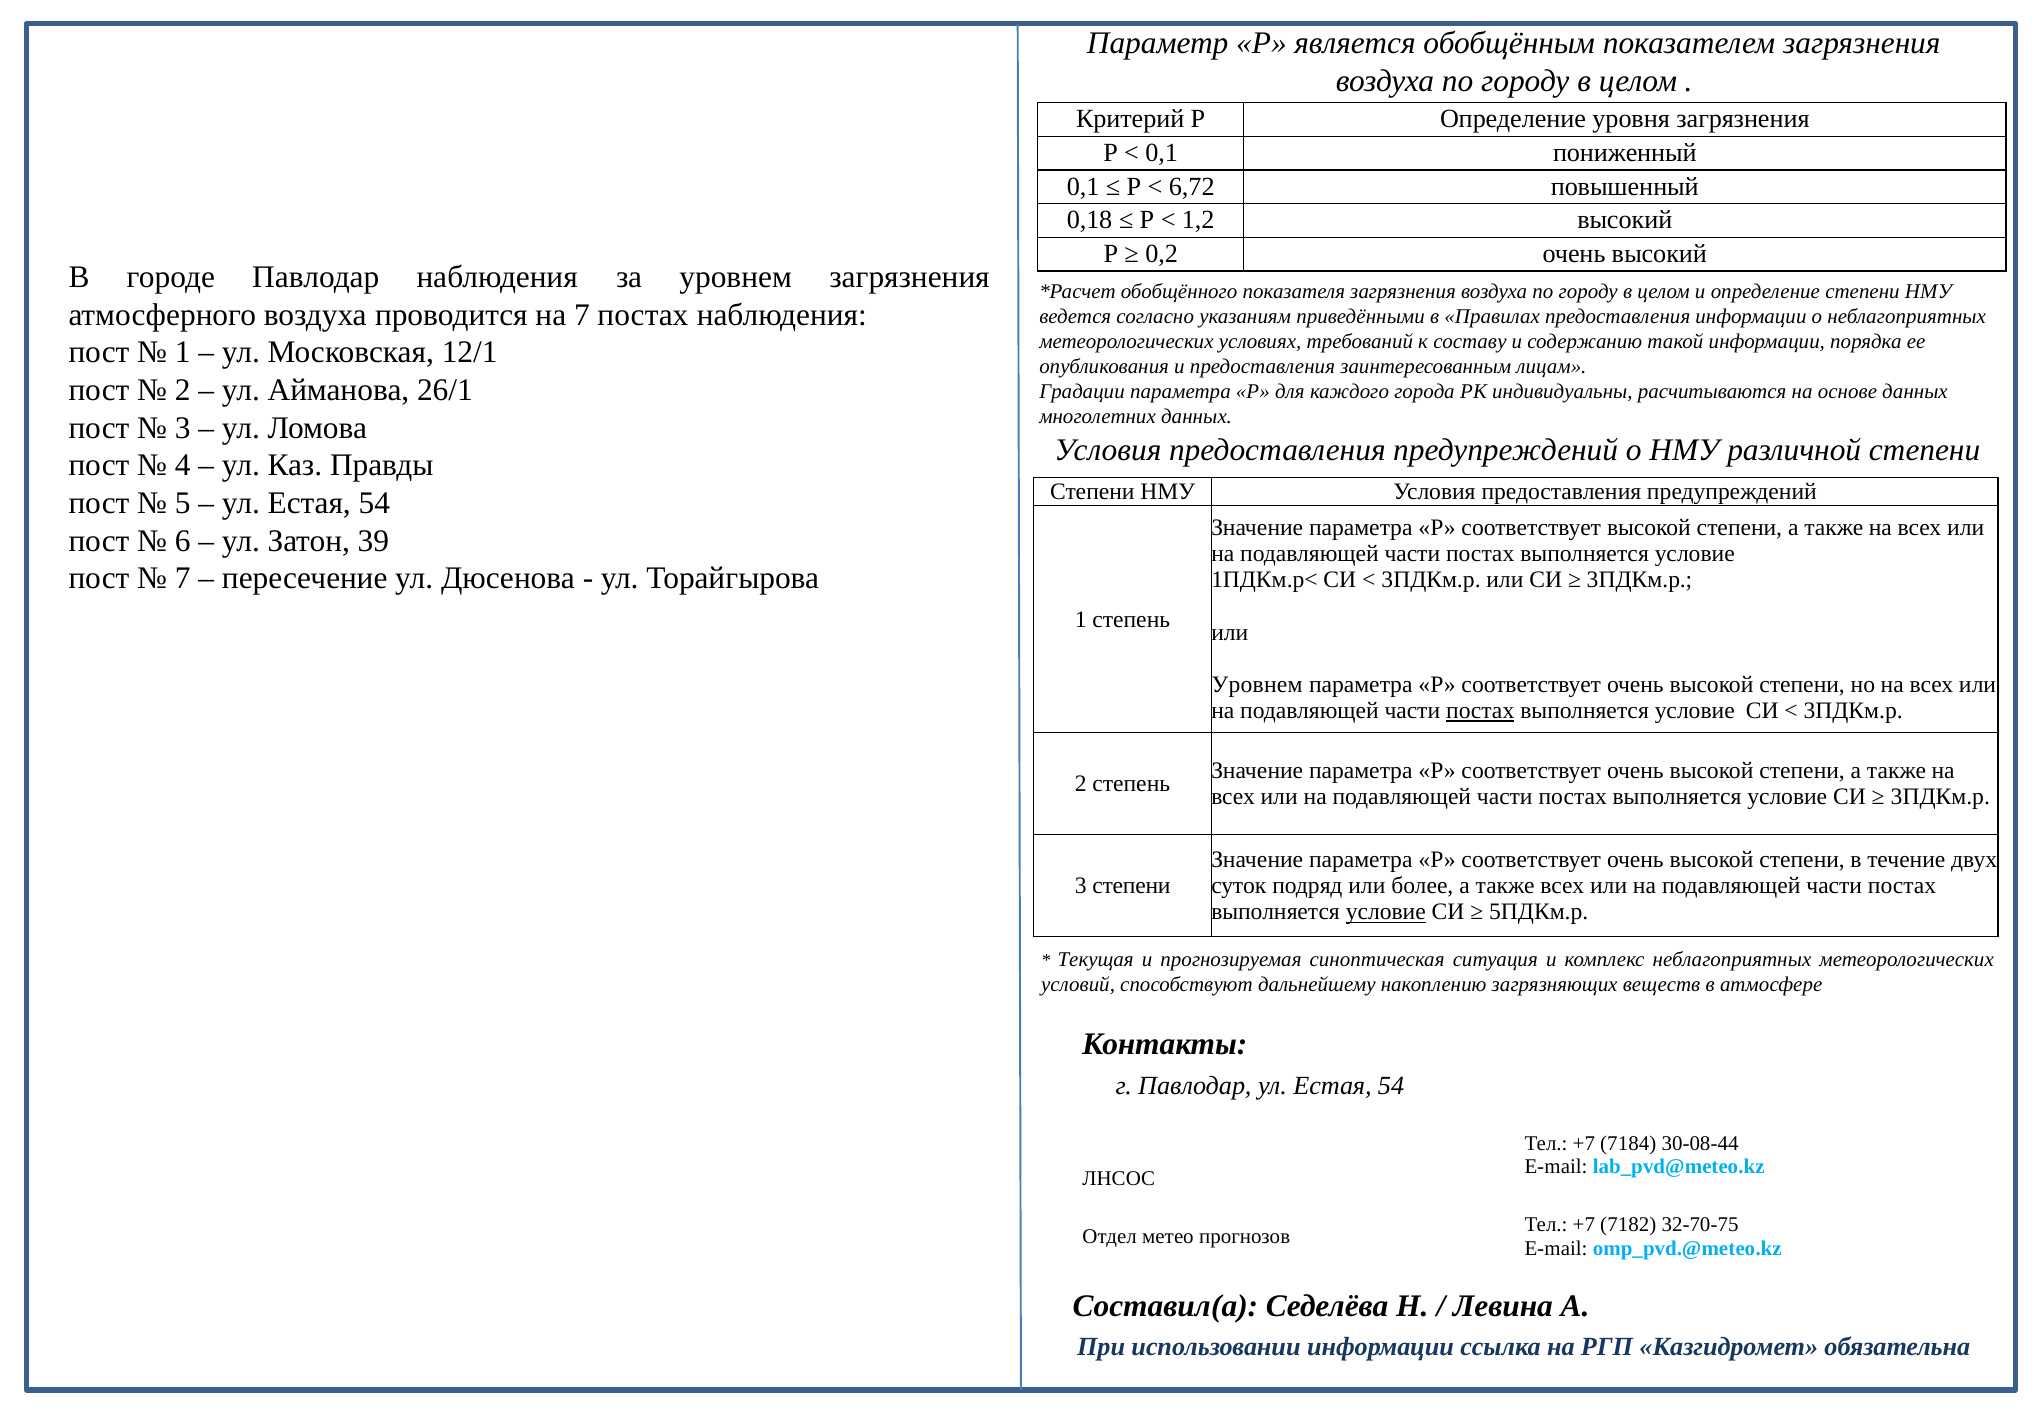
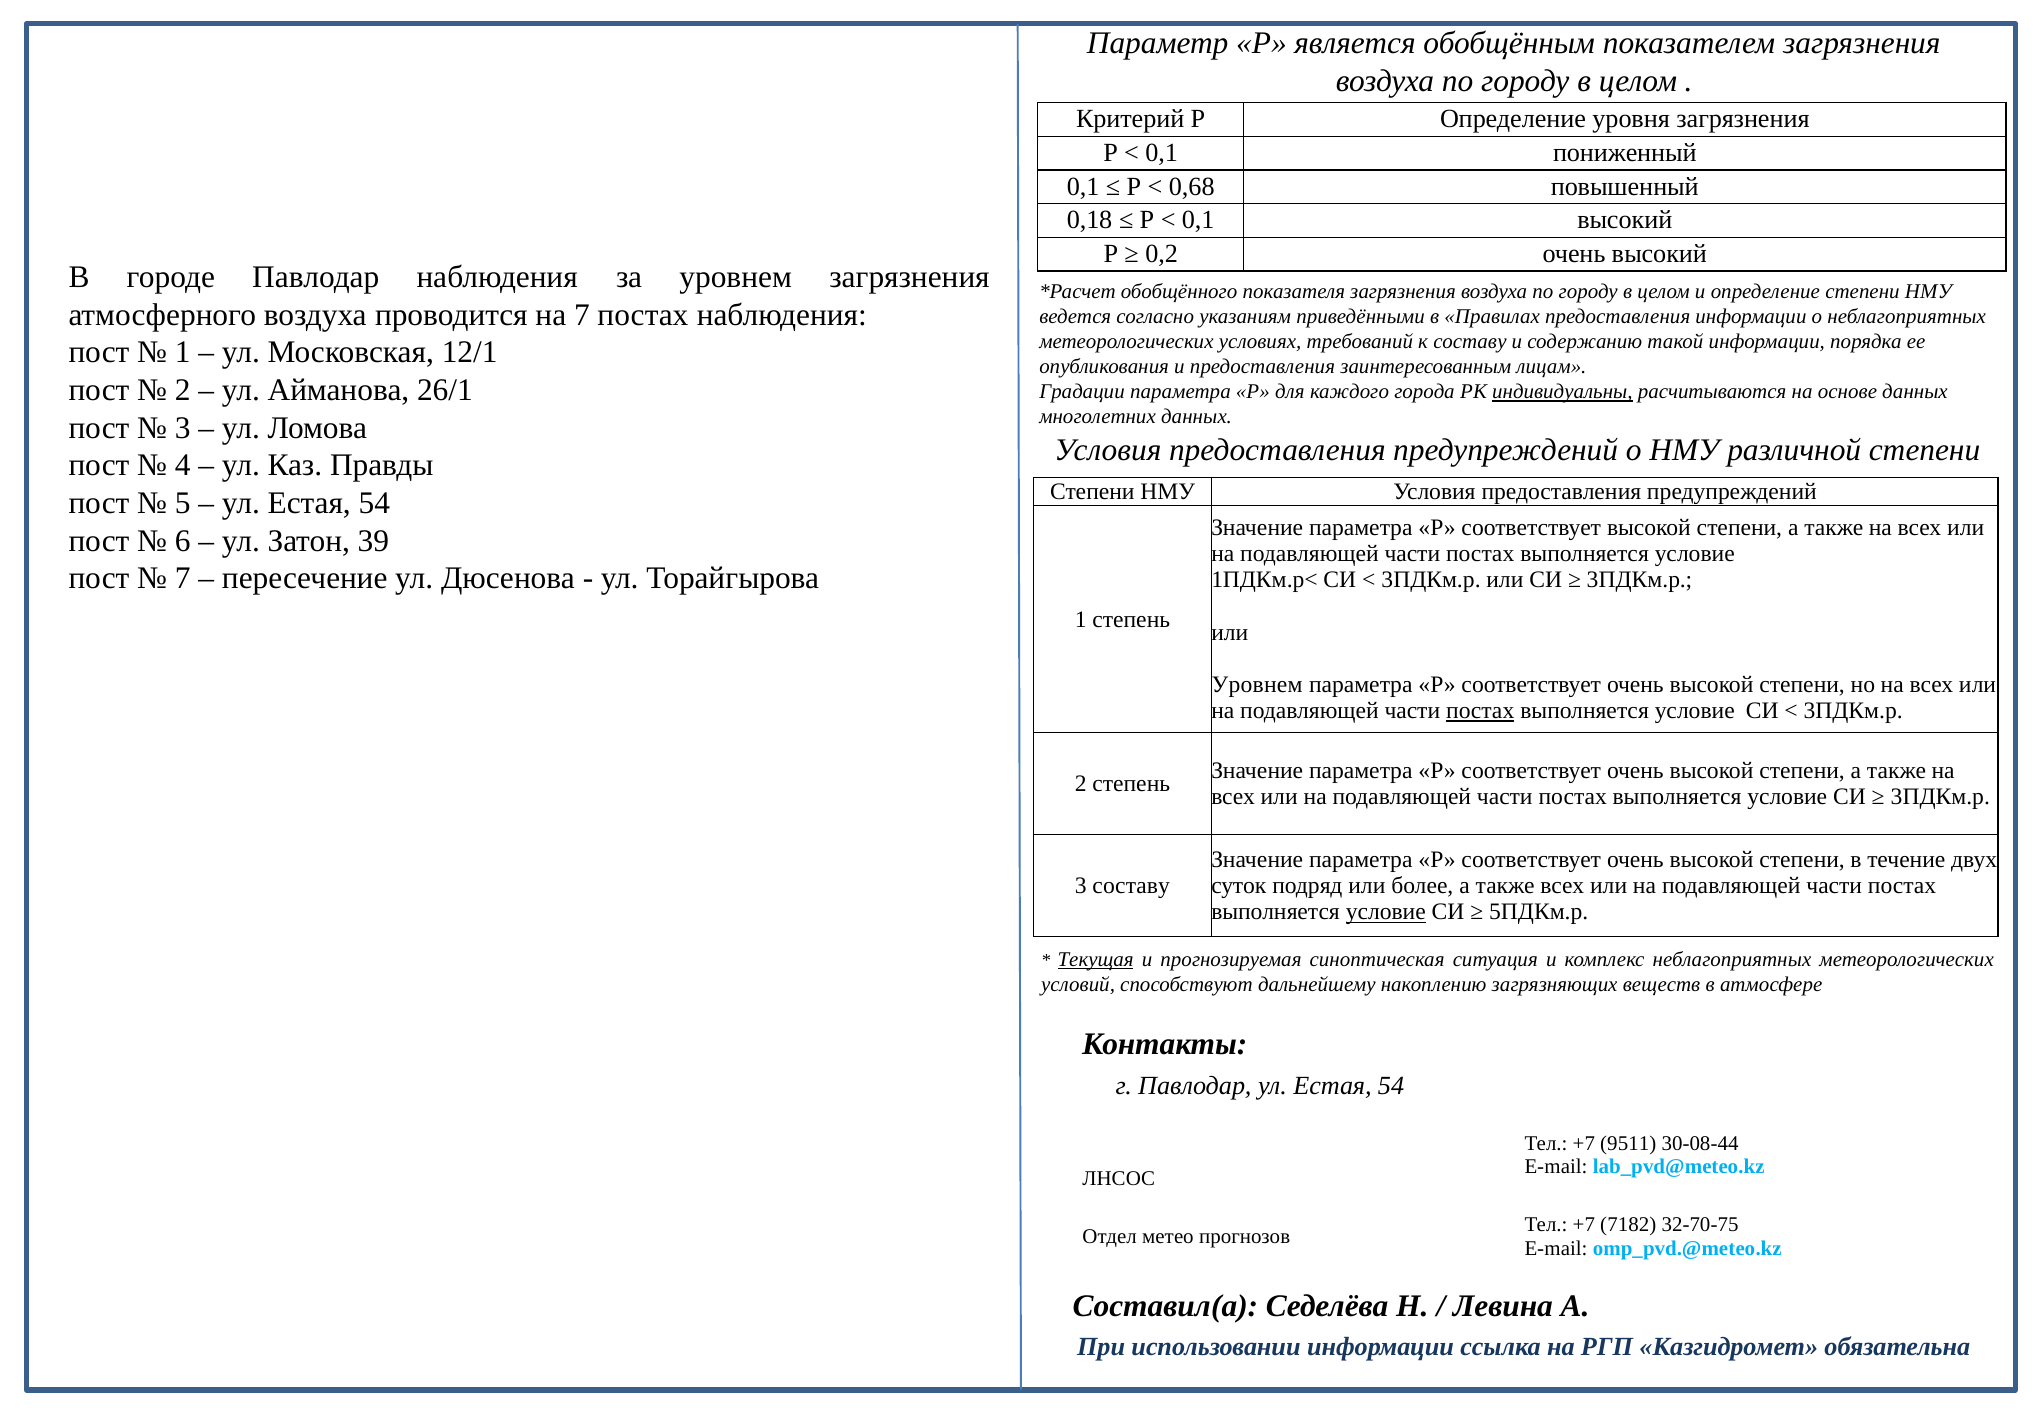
6,72: 6,72 -> 0,68 (1192, 187)
1,2: 1,2 -> 0,1 (1198, 220)
индивидуальны underline: none -> present (1562, 392)
3 степени: степени -> составу (1131, 886)
Текущая underline: none -> present (1096, 959)
7184: 7184 -> 9511 (1628, 1143)
